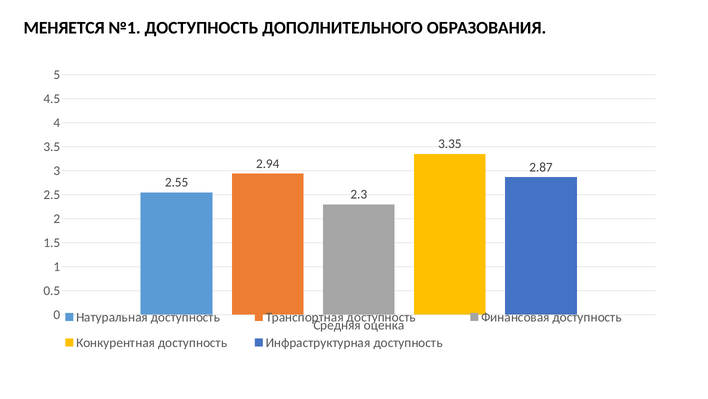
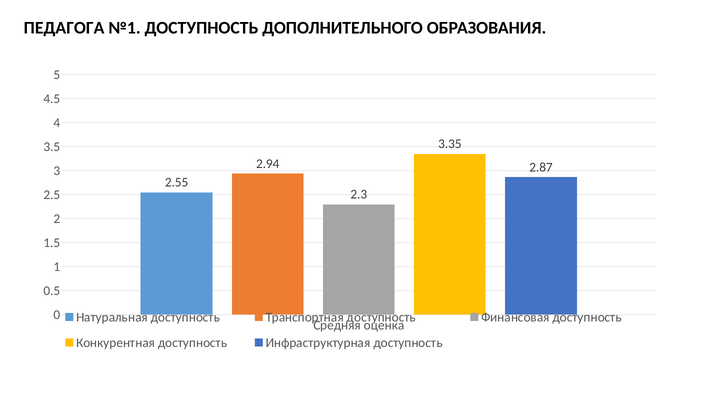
МЕНЯЕТСЯ: МЕНЯЕТСЯ -> ПЕДАГОГА (64, 28)
